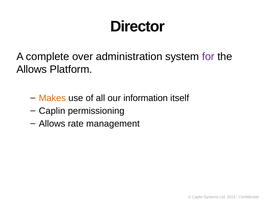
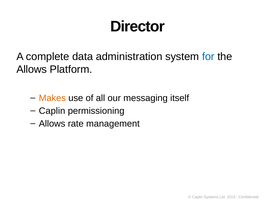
over: over -> data (83, 57)
for colour: purple -> blue (208, 57)
information: information -> messaging (146, 98)
